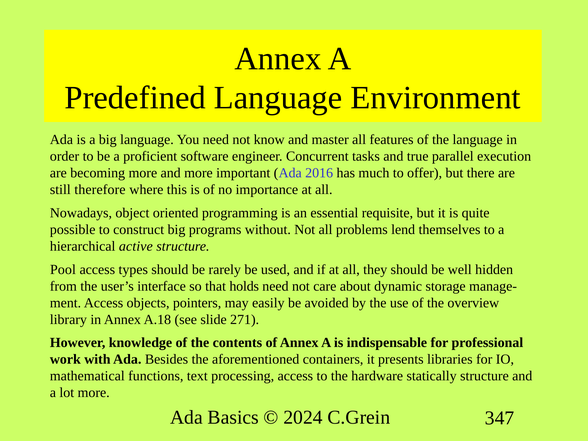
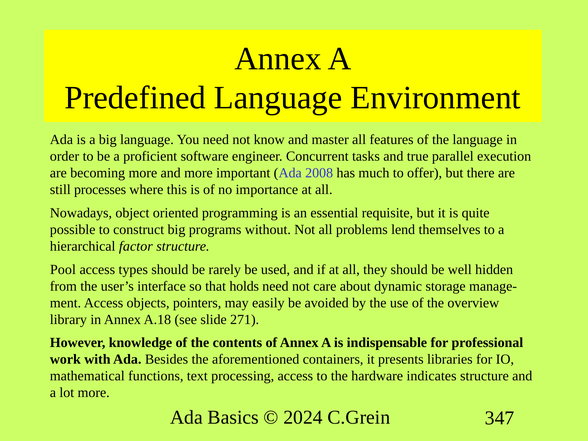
2016: 2016 -> 2008 (319, 173)
therefore: therefore -> processes (100, 190)
active: active -> factor (136, 246)
statically: statically -> indicates (432, 376)
